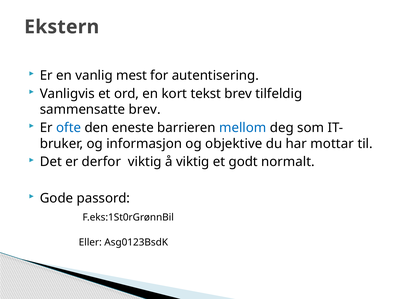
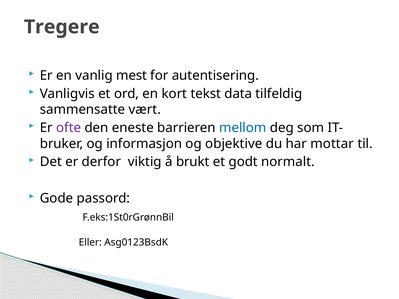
Ekstern: Ekstern -> Tregere (62, 27)
tekst brev: brev -> data (238, 94)
sammensatte brev: brev -> vært (145, 110)
ofte colour: blue -> purple (69, 128)
å viktig: viktig -> brukt (193, 162)
